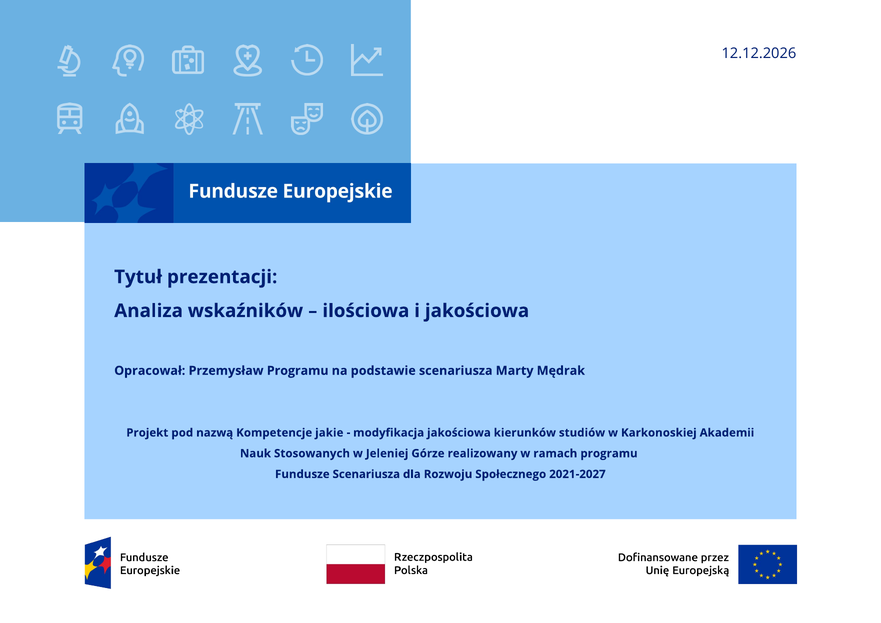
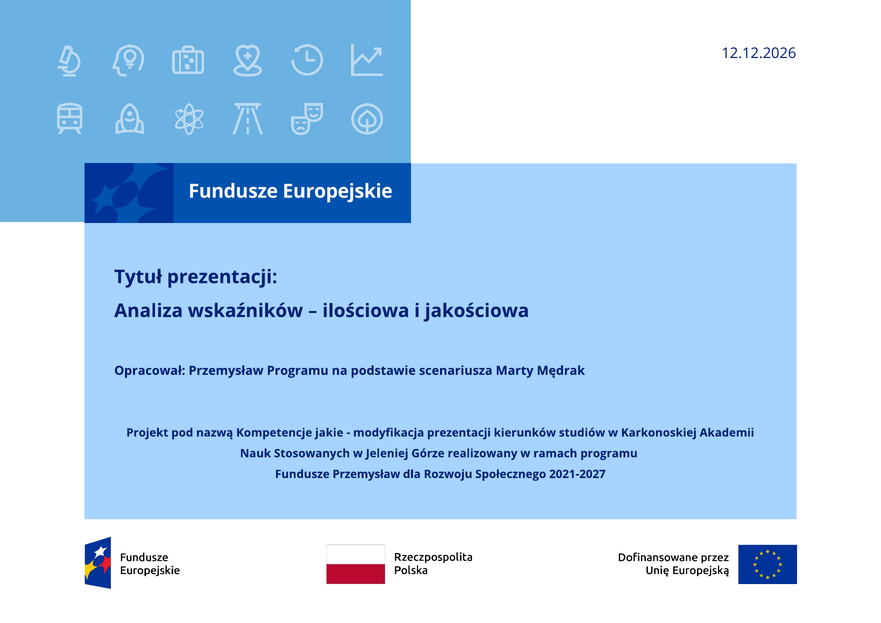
modyfikacja jakościowa: jakościowa -> prezentacji (459, 433)
Fundusze Scenariusza: Scenariusza -> Przemysław (366, 474)
